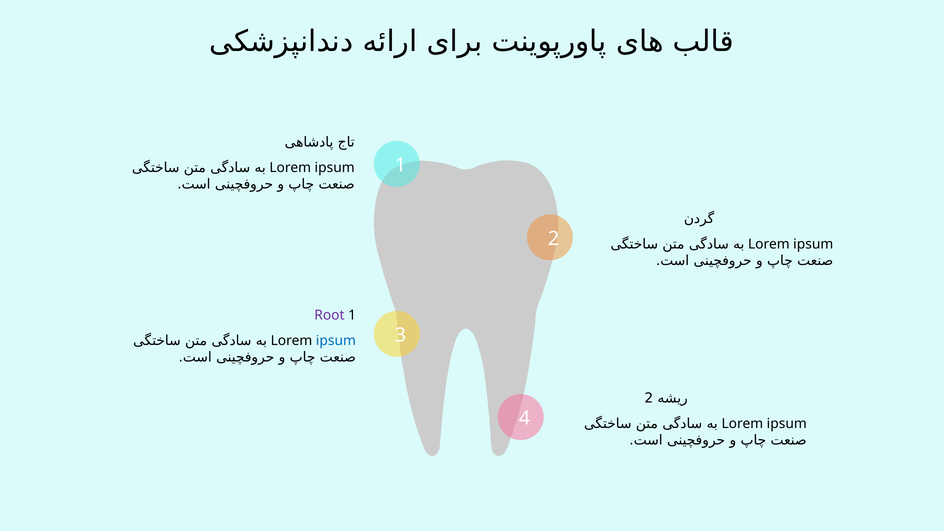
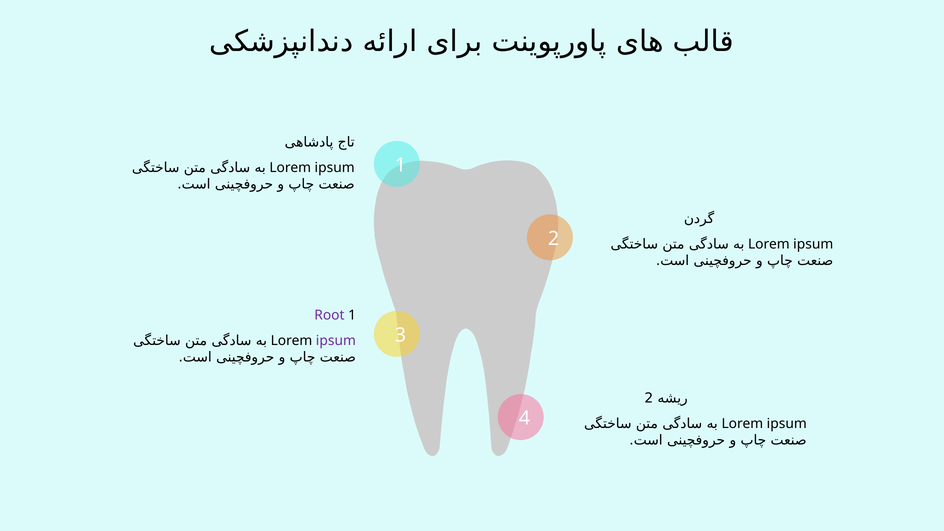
ipsum colour: blue -> purple (336, 341)
